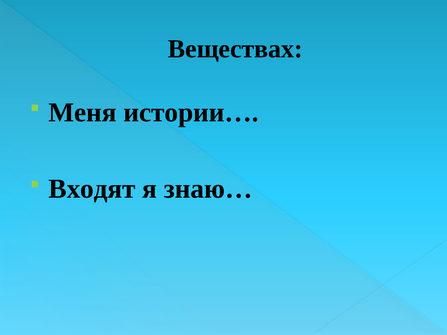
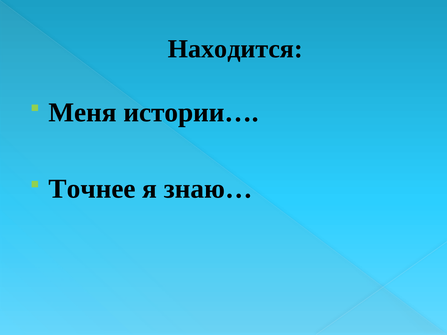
Веществах: Веществах -> Находится (235, 49)
Входят: Входят -> Точнее (92, 189)
